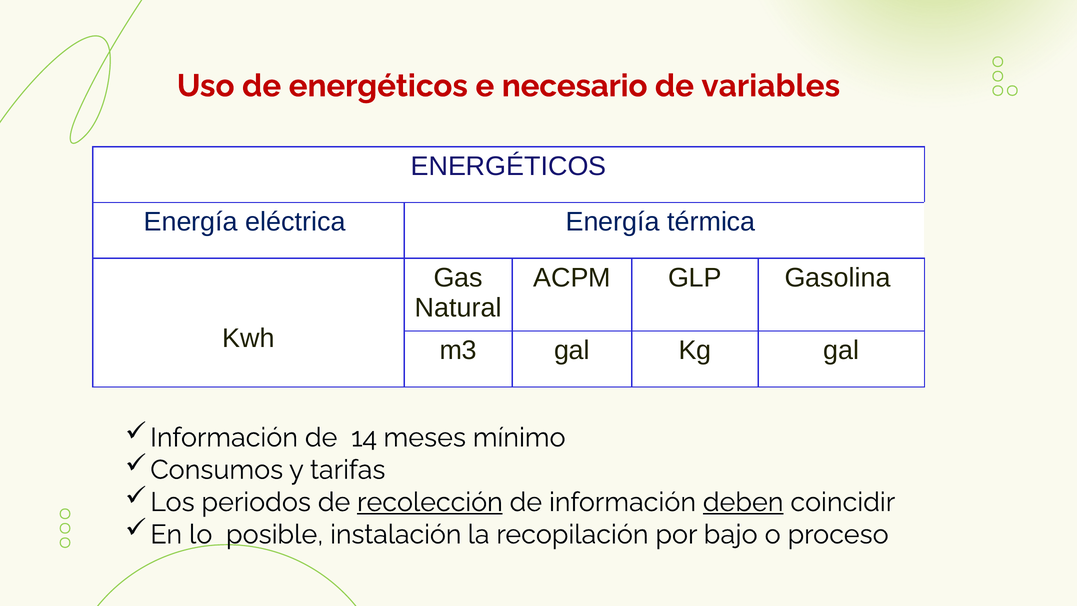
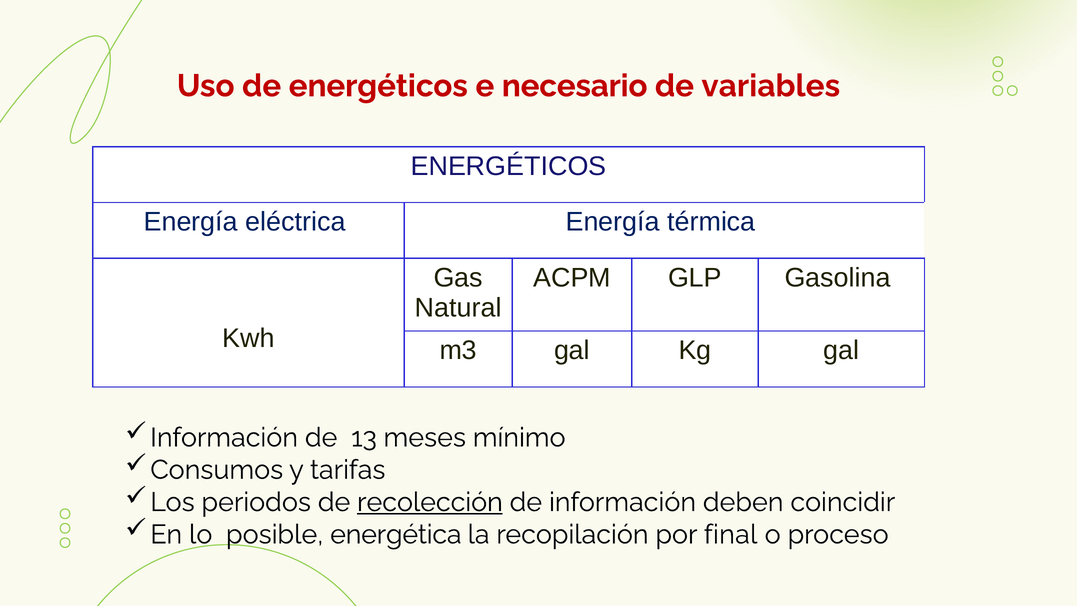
14: 14 -> 13 (364, 437)
deben underline: present -> none (743, 502)
instalación: instalación -> energética (396, 534)
bajo: bajo -> final (731, 534)
